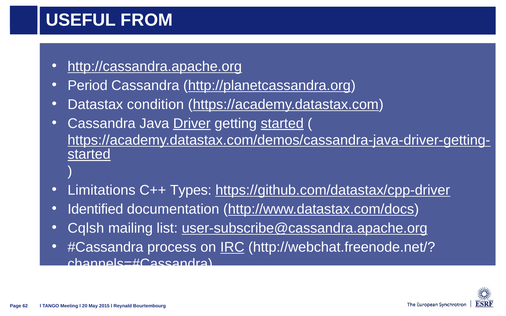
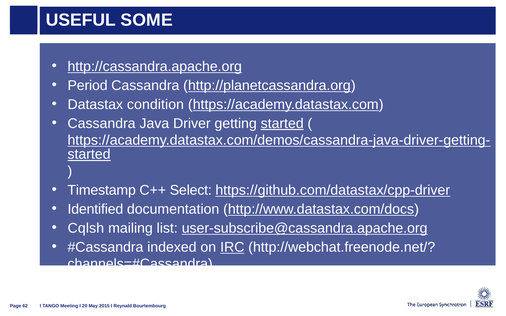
FROM: FROM -> SOME (147, 20)
Driver underline: present -> none (192, 123)
Limitations: Limitations -> Timestamp (102, 190)
Types: Types -> Select (191, 190)
process: process -> indexed (172, 247)
